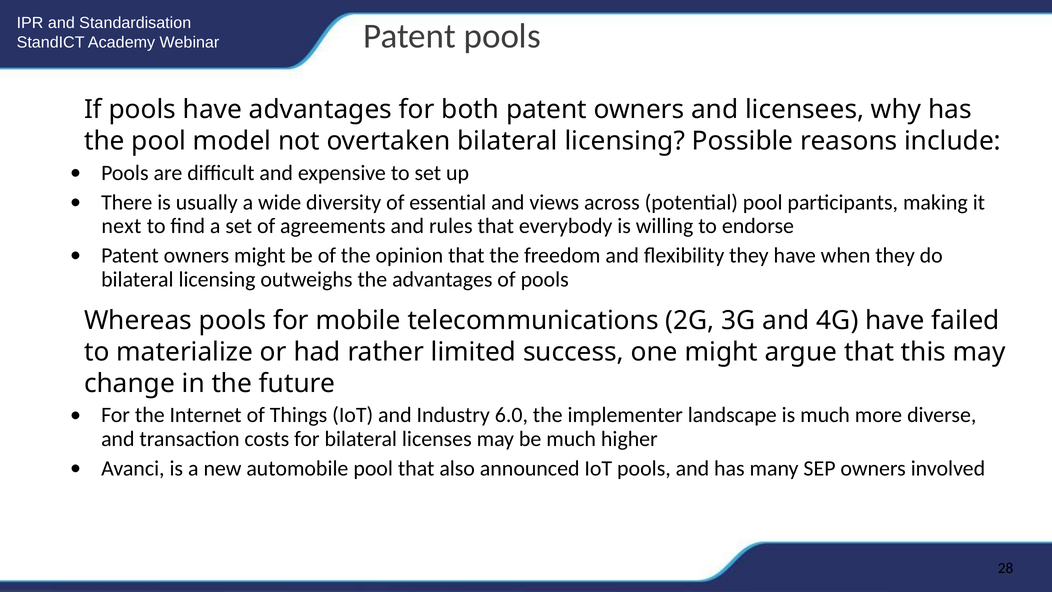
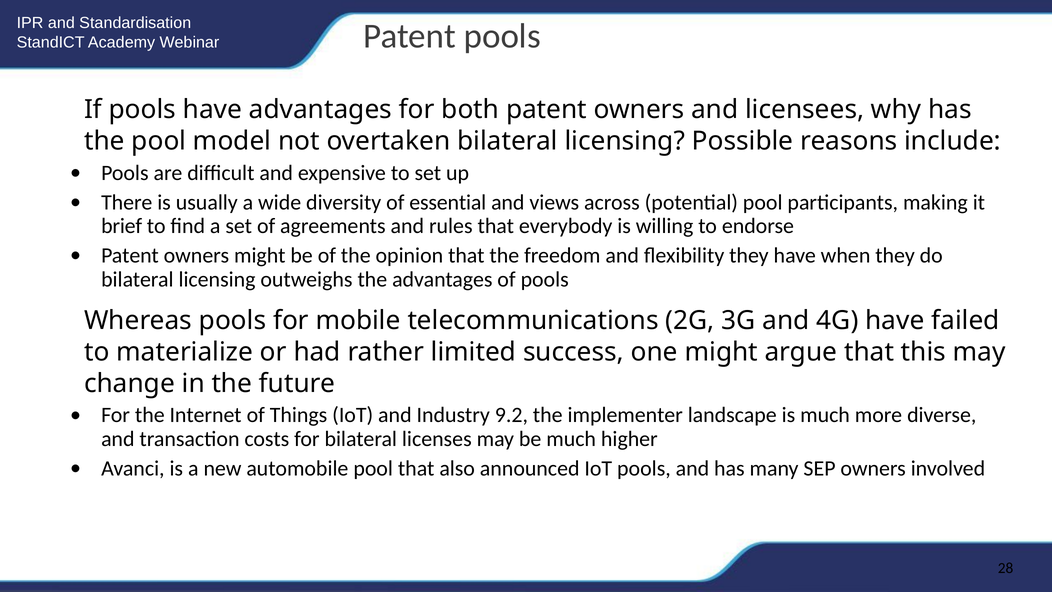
next: next -> brief (122, 226)
6.0: 6.0 -> 9.2 (511, 415)
